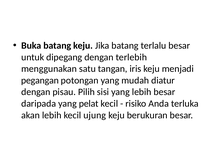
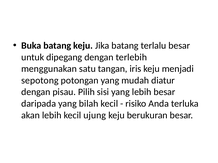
pegangan: pegangan -> sepotong (40, 81)
pelat: pelat -> bilah (89, 104)
